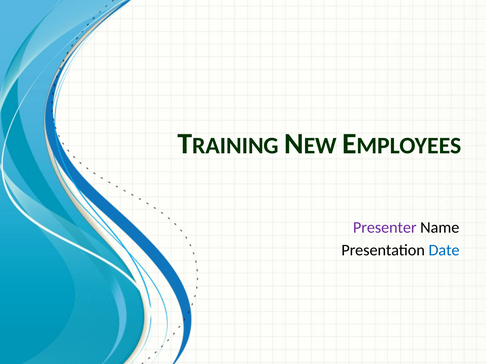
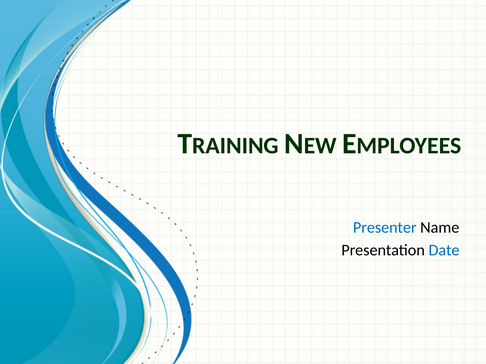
Presenter colour: purple -> blue (385, 228)
